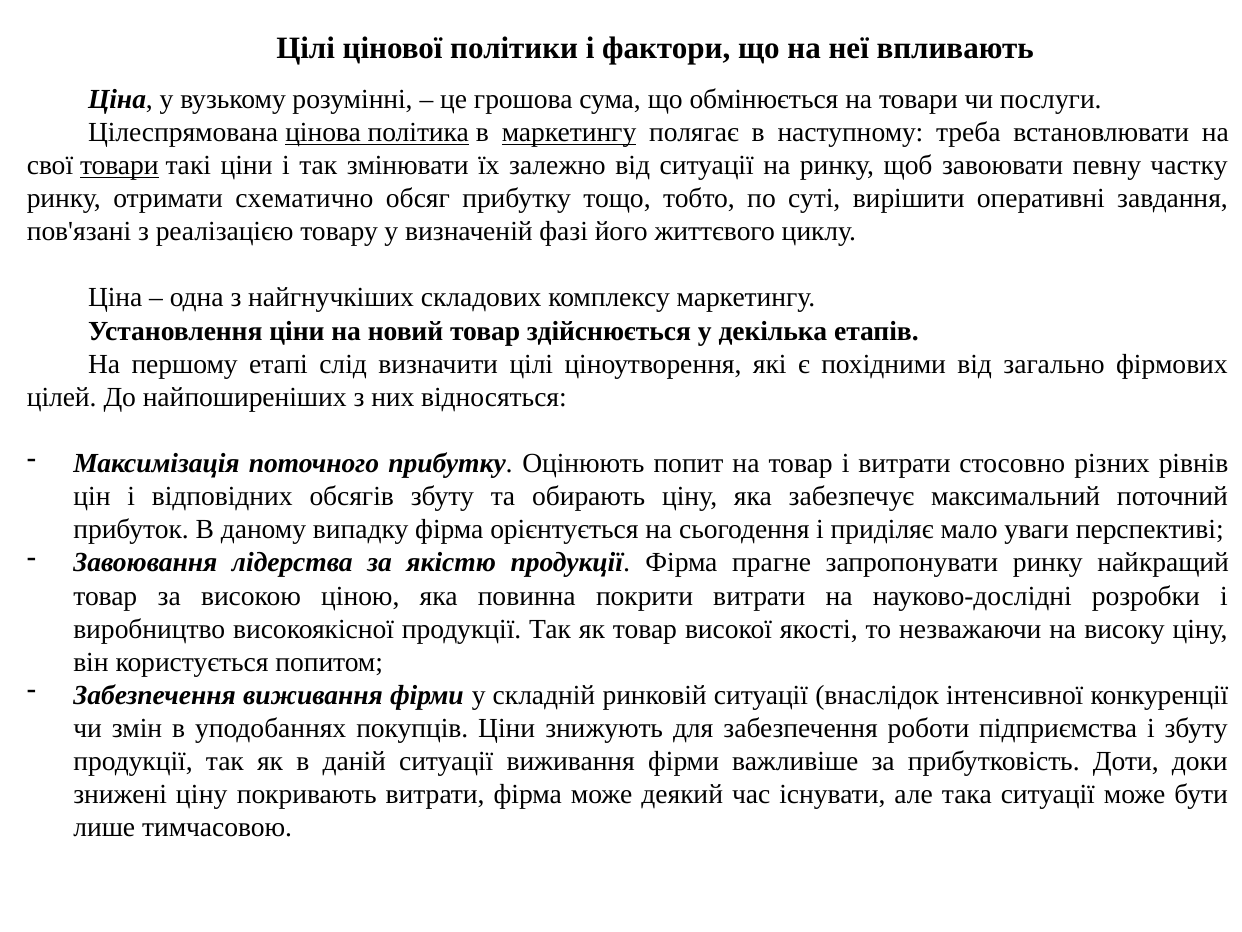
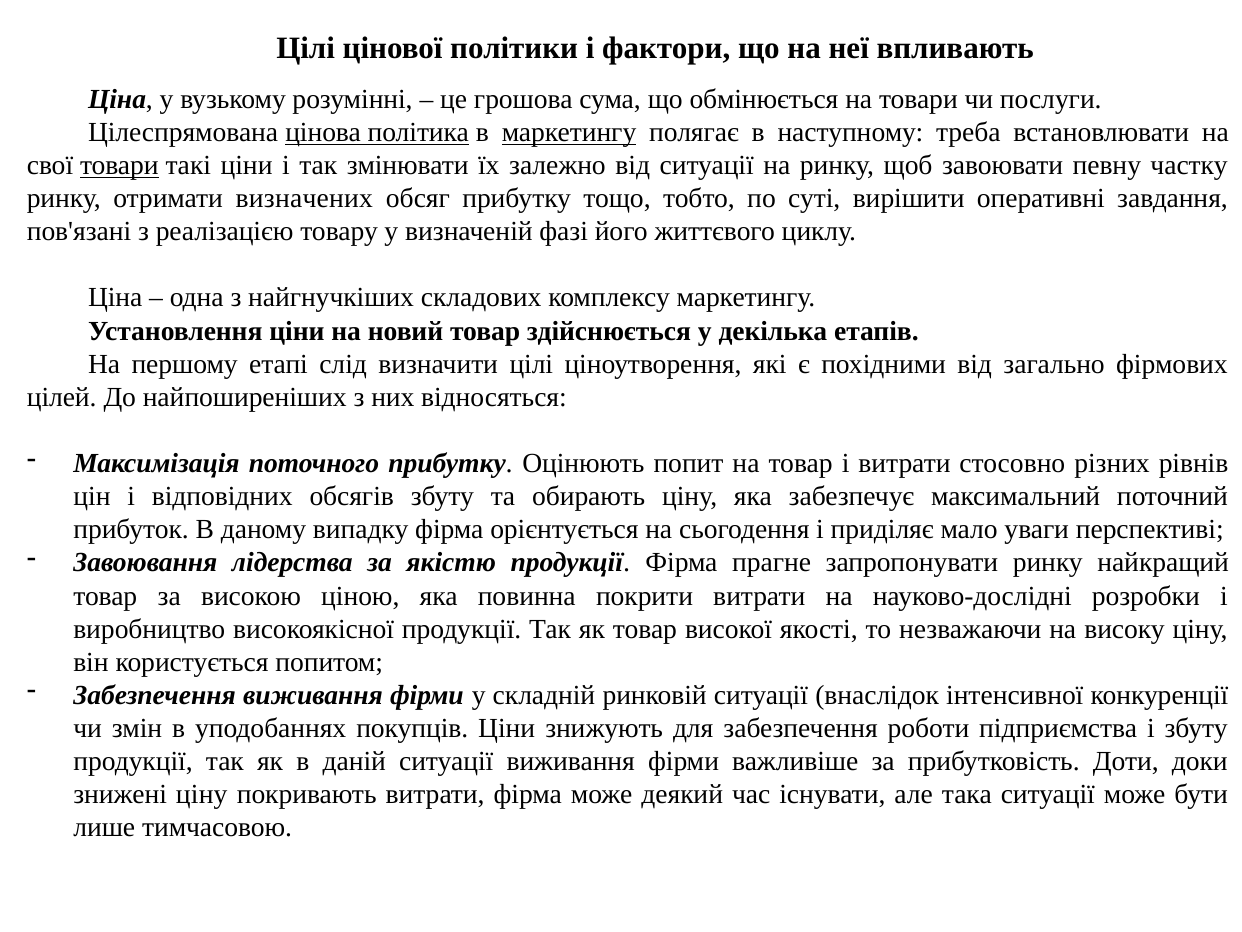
схематично: схематично -> визначених (304, 198)
